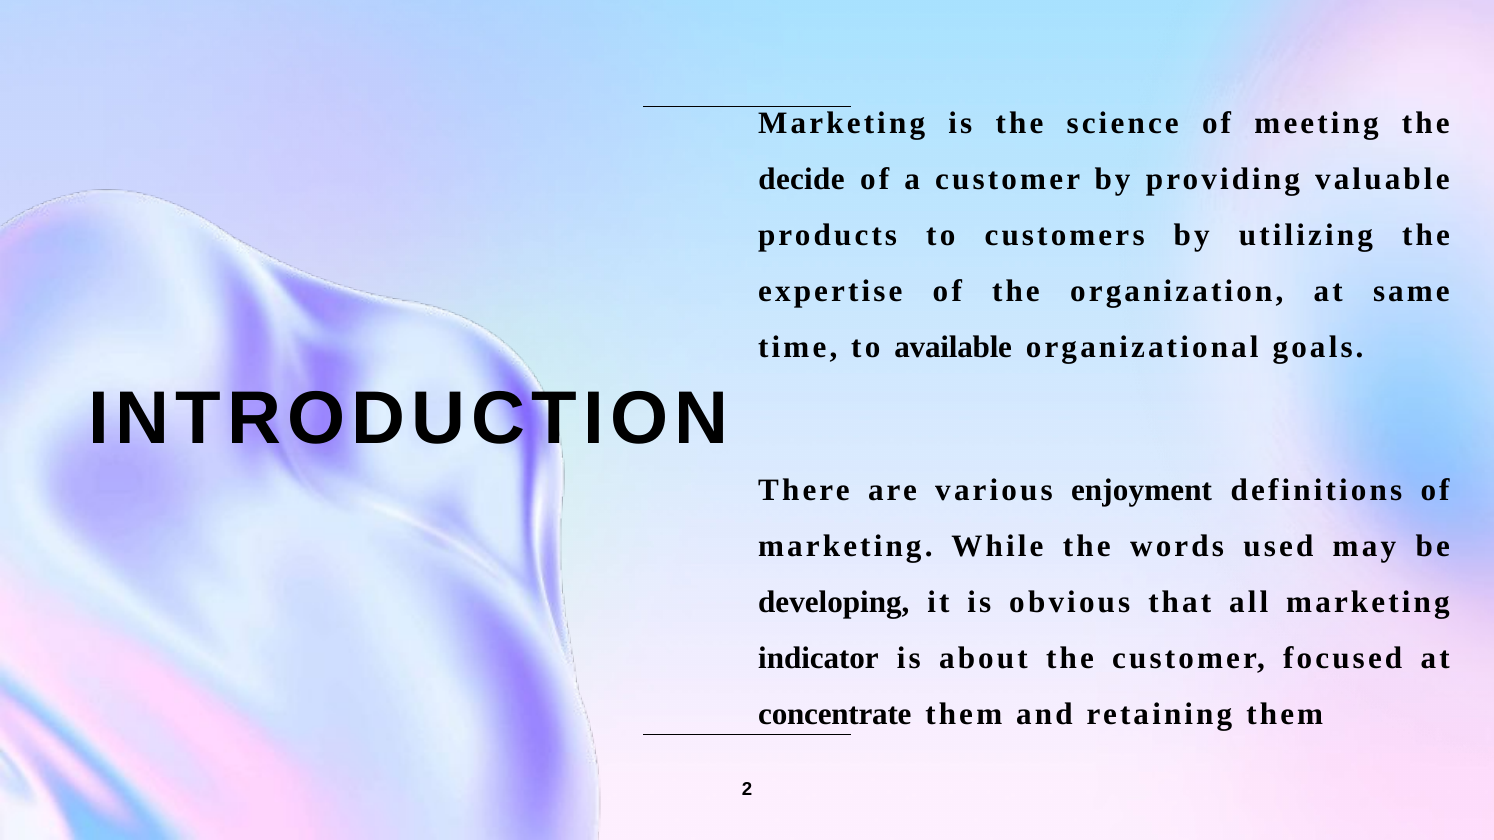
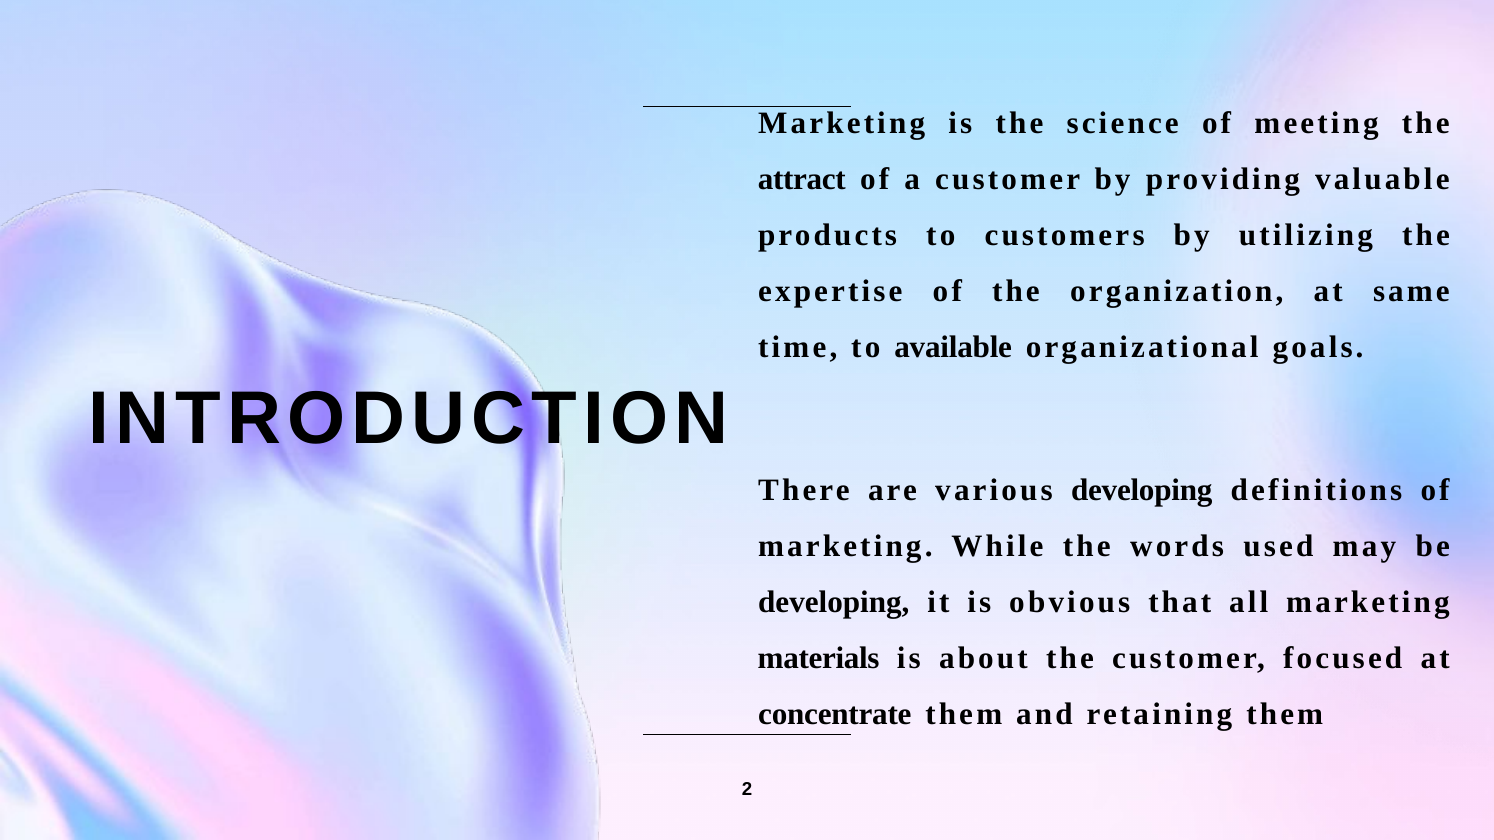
decide: decide -> attract (802, 179)
various enjoyment: enjoyment -> developing (1142, 490)
indicator: indicator -> materials (819, 658)
